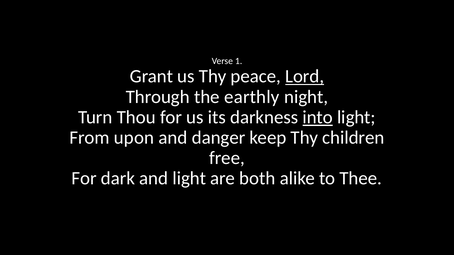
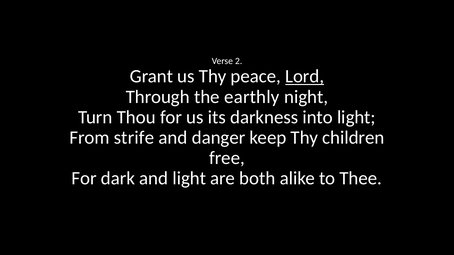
1: 1 -> 2 (239, 61)
into underline: present -> none (318, 117)
upon: upon -> strife (134, 138)
